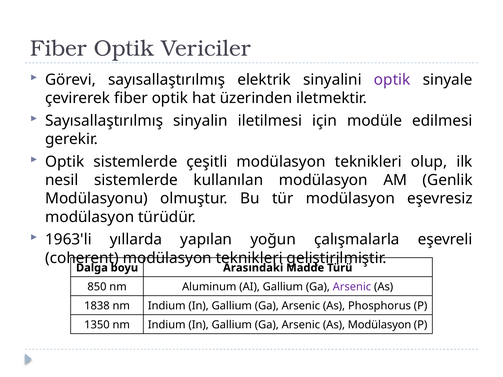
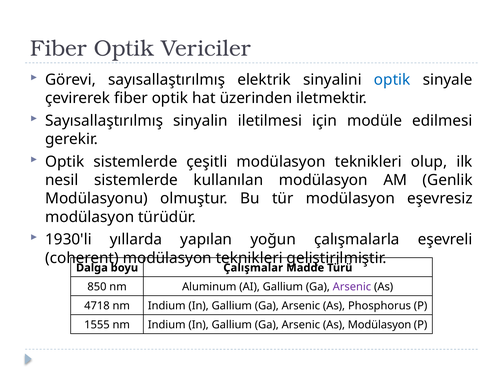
optik colour: purple -> blue (392, 80)
1963'li: 1963'li -> 1930'li (68, 240)
Arasındaki: Arasındaki -> Çalışmalar (253, 268)
1838: 1838 -> 4718 (97, 306)
1350: 1350 -> 1555 (97, 325)
